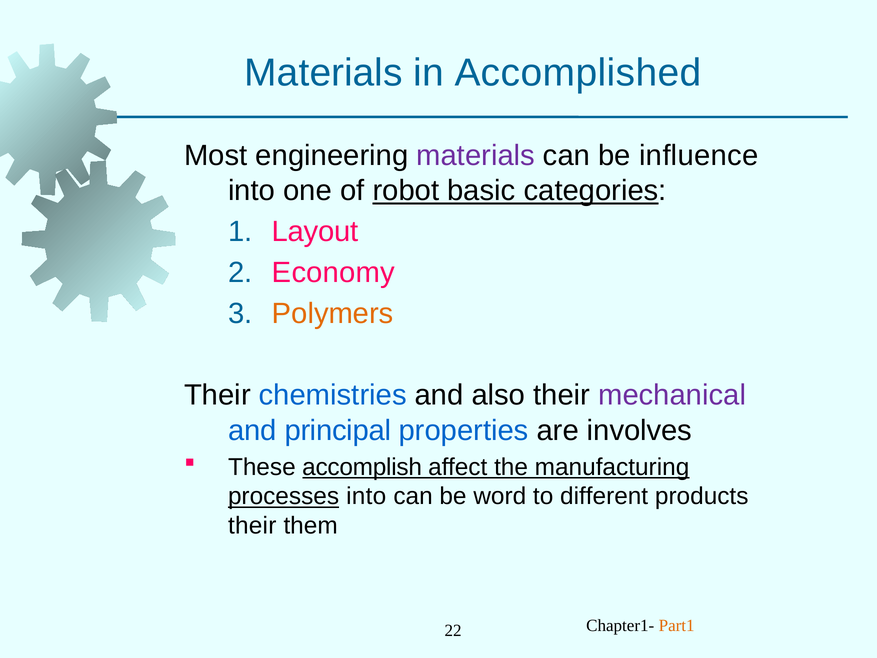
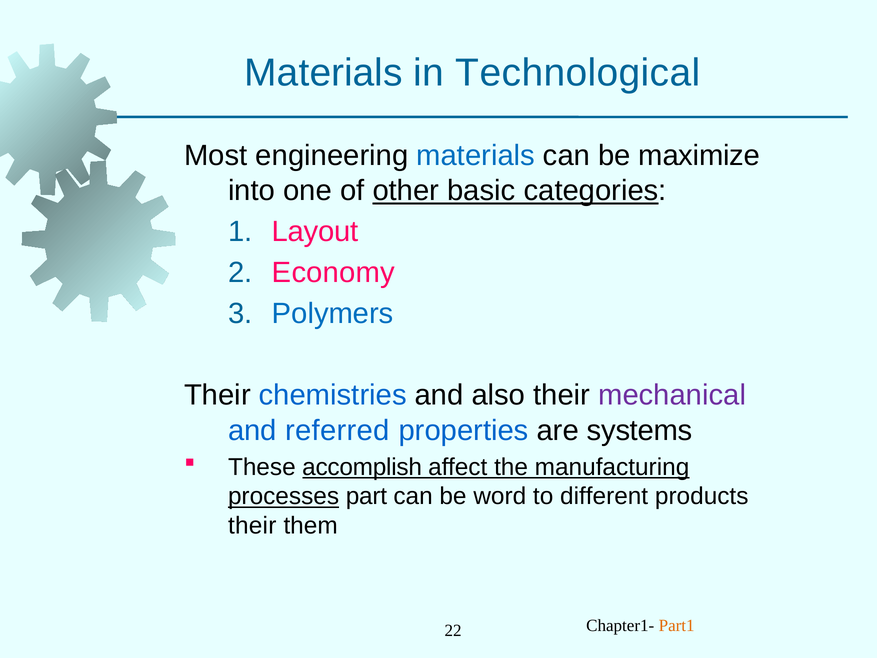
Accomplished: Accomplished -> Technological (578, 73)
materials colour: purple -> blue (476, 156)
influence: influence -> maximize (699, 156)
robot: robot -> other (406, 191)
Polymers colour: orange -> blue (333, 313)
principal: principal -> referred (338, 430)
involves: involves -> systems (640, 430)
processes into: into -> part (366, 496)
